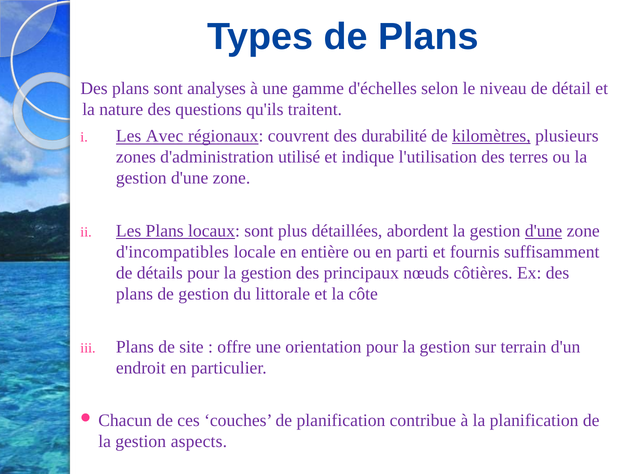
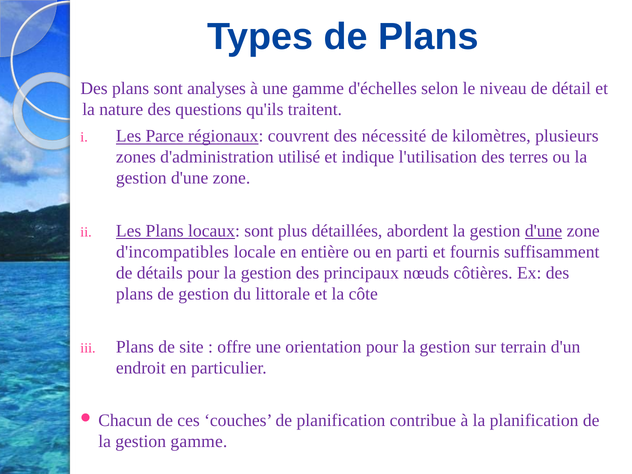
Avec: Avec -> Parce (165, 136)
durabilité: durabilité -> nécessité (394, 136)
kilomètres underline: present -> none (491, 136)
gestion aspects: aspects -> gamme (199, 442)
